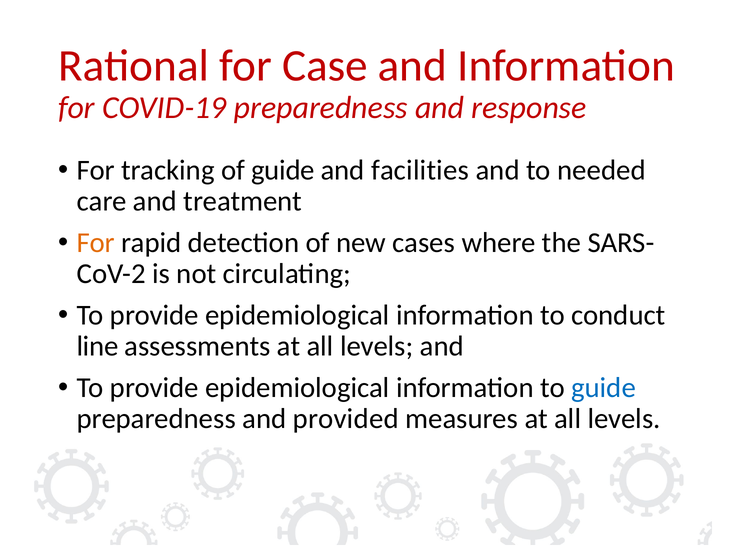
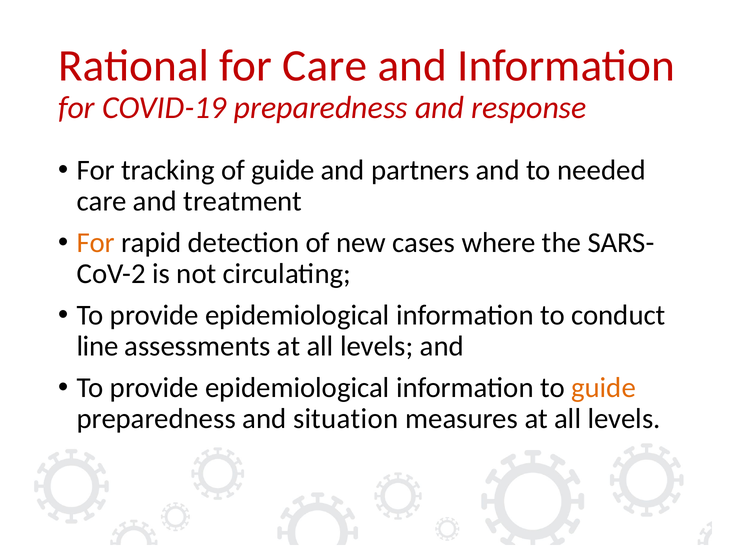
for Case: Case -> Care (325, 66)
facilities: facilities -> partners (420, 170)
guide colour: blue -> orange (604, 387)
provided: provided -> situation (346, 419)
